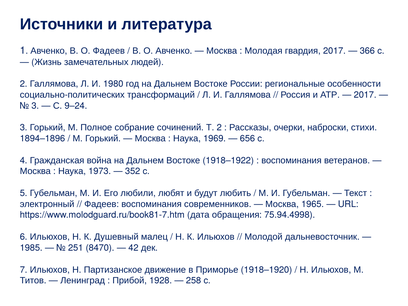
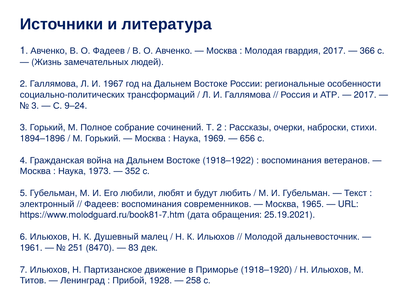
1980: 1980 -> 1967 (113, 84)
75.94.4998: 75.94.4998 -> 25.19.2021 (290, 215)
1985: 1985 -> 1961 (31, 248)
42: 42 -> 83 (133, 248)
